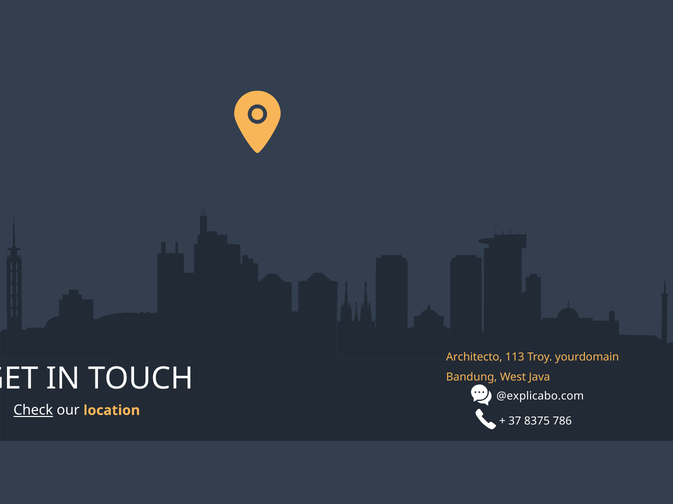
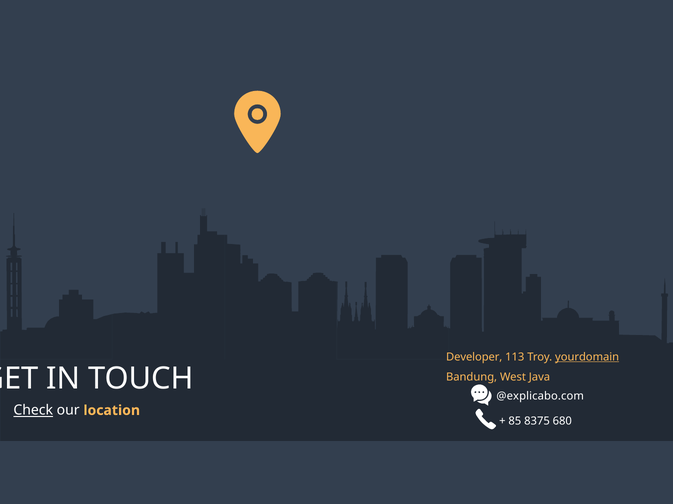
Architecto: Architecto -> Developer (474, 357)
yourdomain underline: none -> present (587, 357)
37: 37 -> 85 (515, 422)
786: 786 -> 680 (562, 422)
